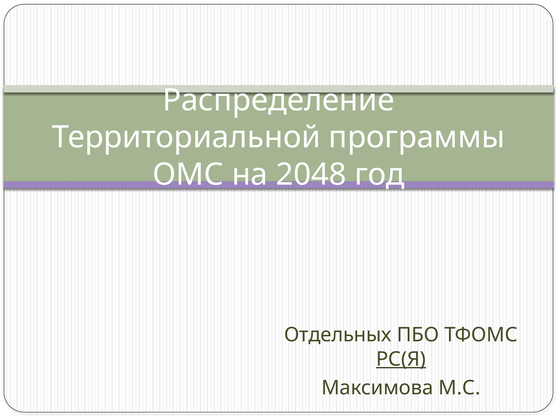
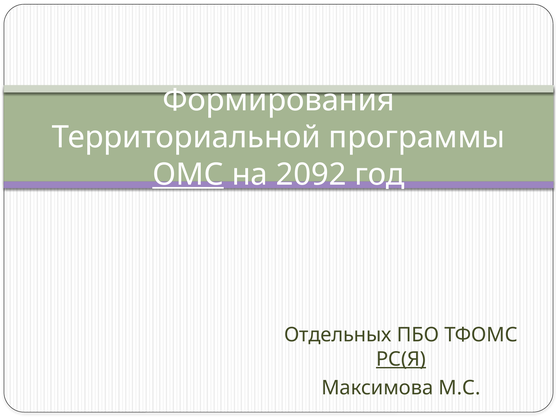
Распределение: Распределение -> Формирования (279, 100)
ОМС underline: none -> present (188, 174)
2048: 2048 -> 2092 (311, 174)
